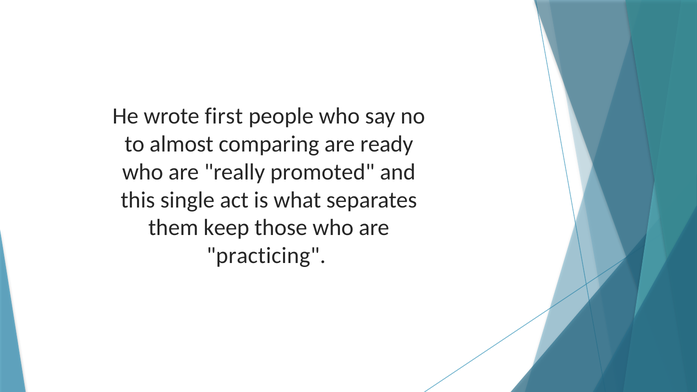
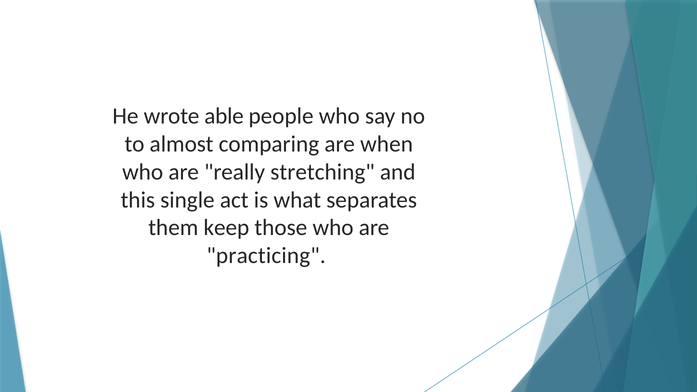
first: first -> able (224, 116)
ready: ready -> when (387, 144)
promoted: promoted -> stretching (323, 172)
